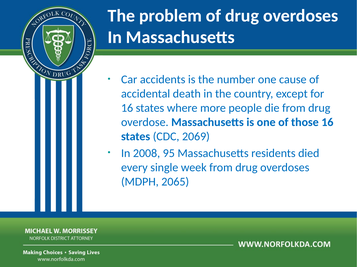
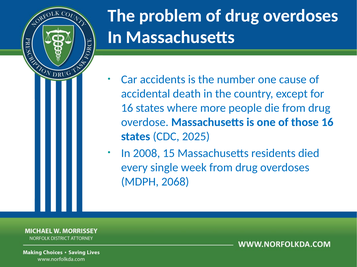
2069: 2069 -> 2025 (196, 137)
95: 95 -> 15 (169, 154)
2065: 2065 -> 2068 (175, 182)
